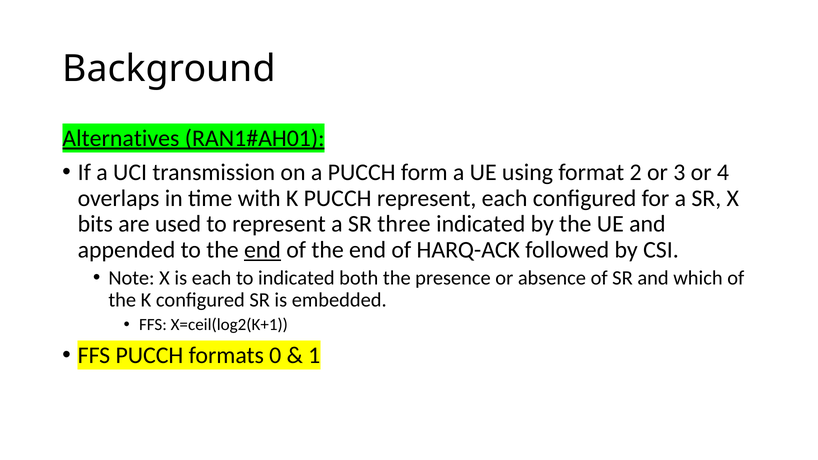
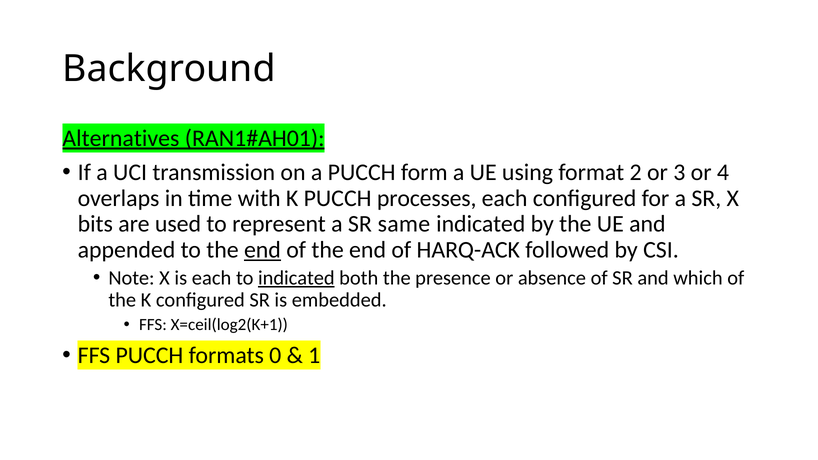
PUCCH represent: represent -> processes (427, 198)
three: three -> same (404, 224)
indicated underline: none -> present (296, 278)
